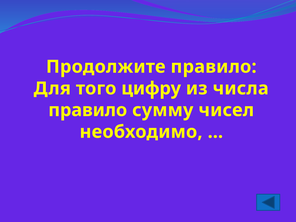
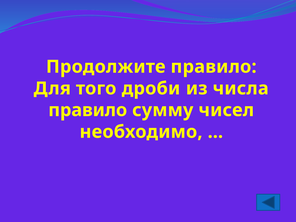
цифру: цифру -> дроби (151, 88)
